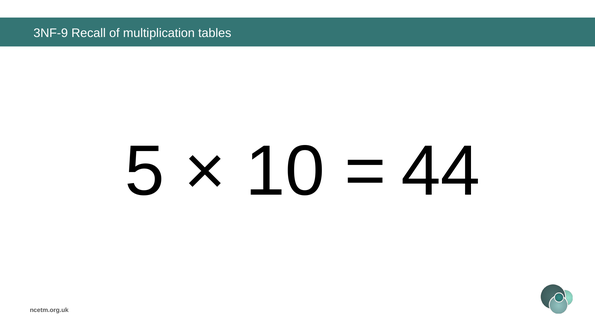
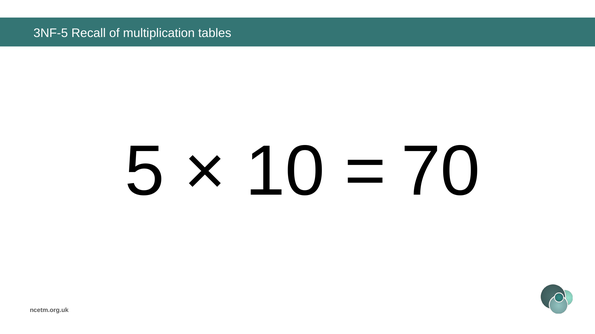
3NF-9: 3NF-9 -> 3NF-5 (51, 33)
44: 44 -> 70 (441, 172)
